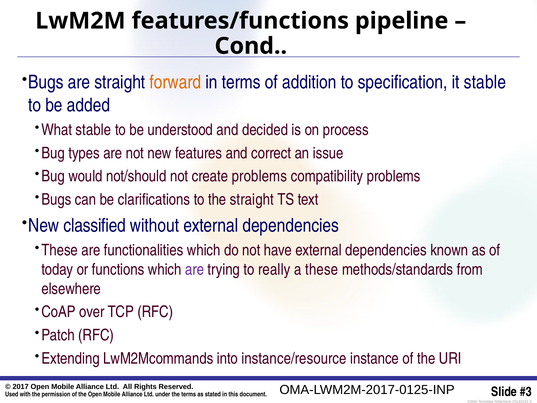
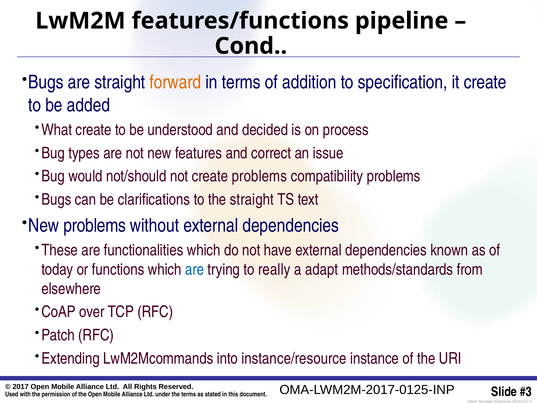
it stable: stable -> create (485, 82)
What stable: stable -> create (94, 130)
New classified: classified -> problems (95, 225)
are colour: purple -> blue (195, 269)
a these: these -> adapt (322, 269)
